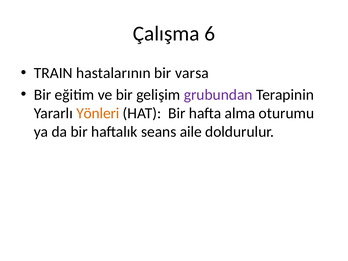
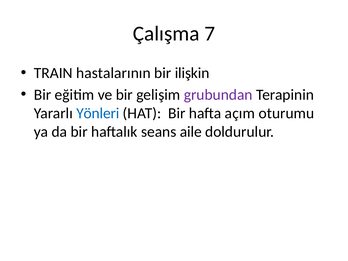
6: 6 -> 7 (210, 34)
varsa: varsa -> ilişkin (192, 73)
Yönleri colour: orange -> blue (98, 113)
alma: alma -> açım (240, 113)
